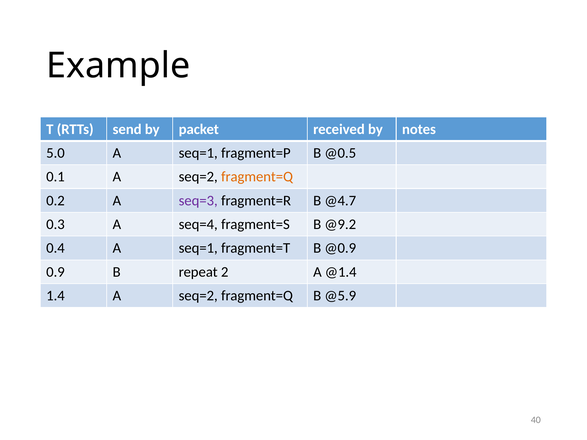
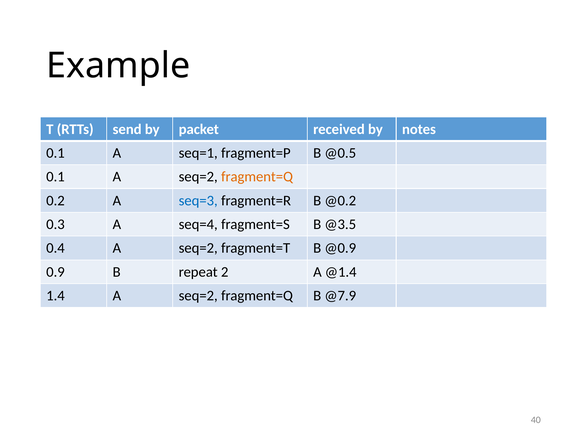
5.0: 5.0 -> 0.1 (55, 153)
seq=3 colour: purple -> blue (198, 201)
@4.7: @4.7 -> @0.2 (340, 201)
@9.2: @9.2 -> @3.5 (340, 224)
0.4 A seq=1: seq=1 -> seq=2 (198, 248)
@5.9: @5.9 -> @7.9 (340, 296)
